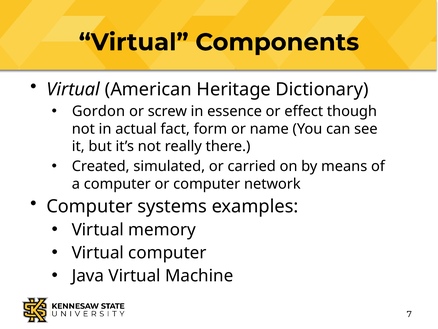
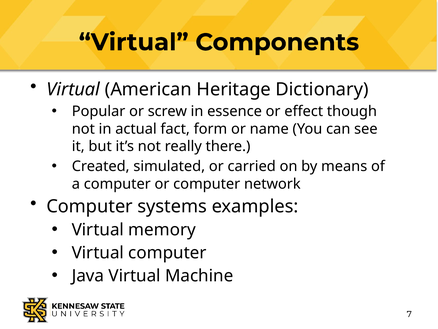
Gordon: Gordon -> Popular (99, 111)
